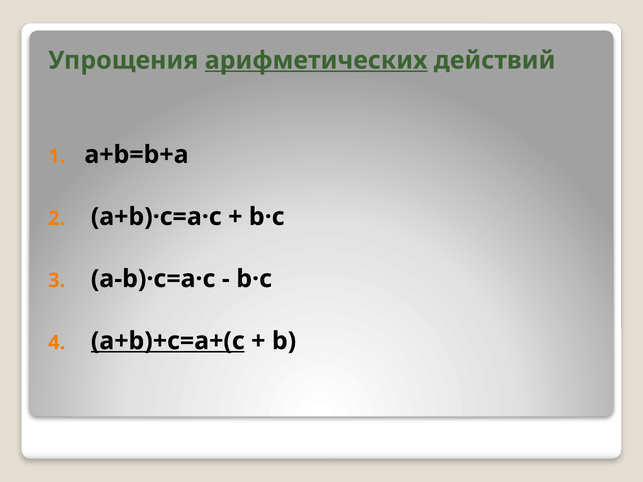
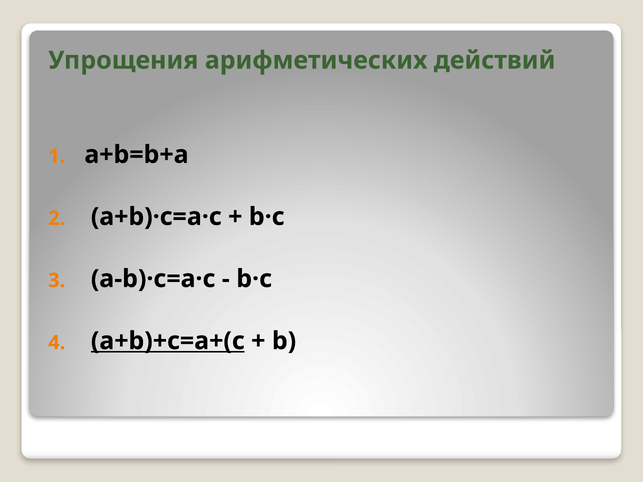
арифметических underline: present -> none (316, 60)
